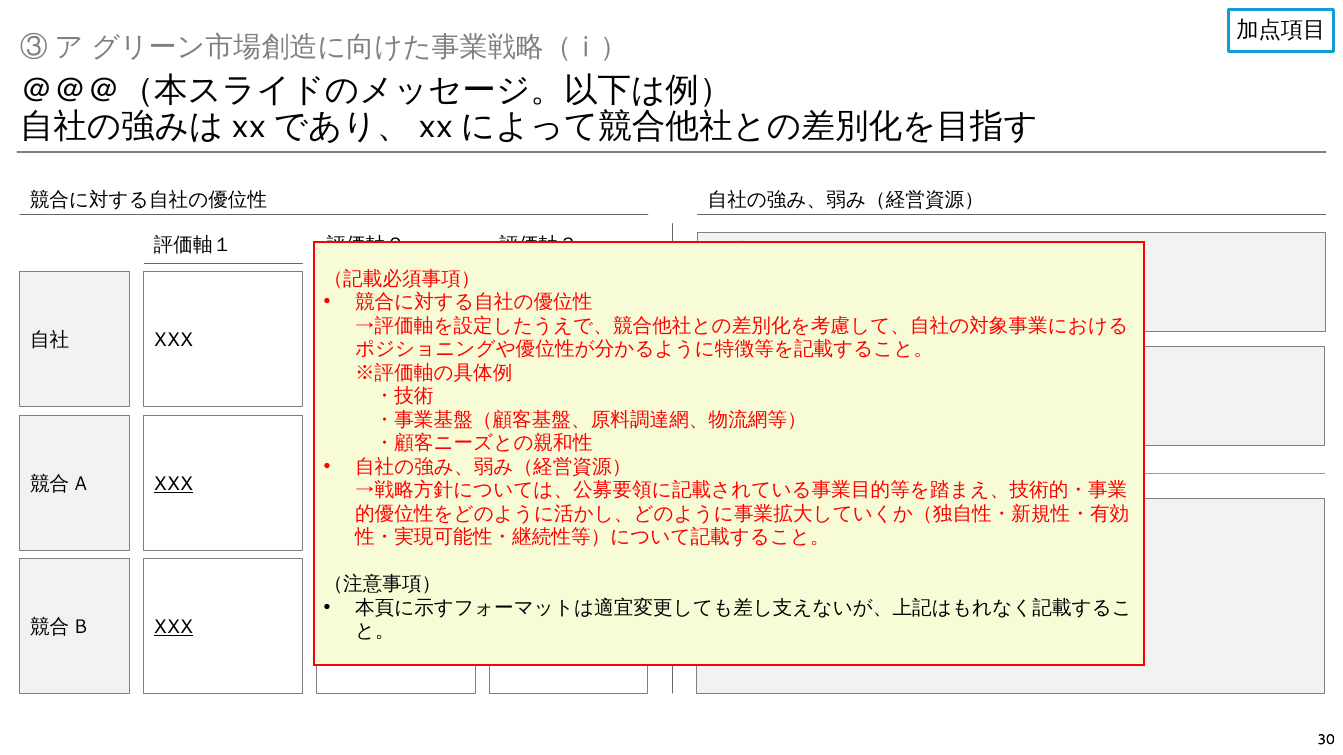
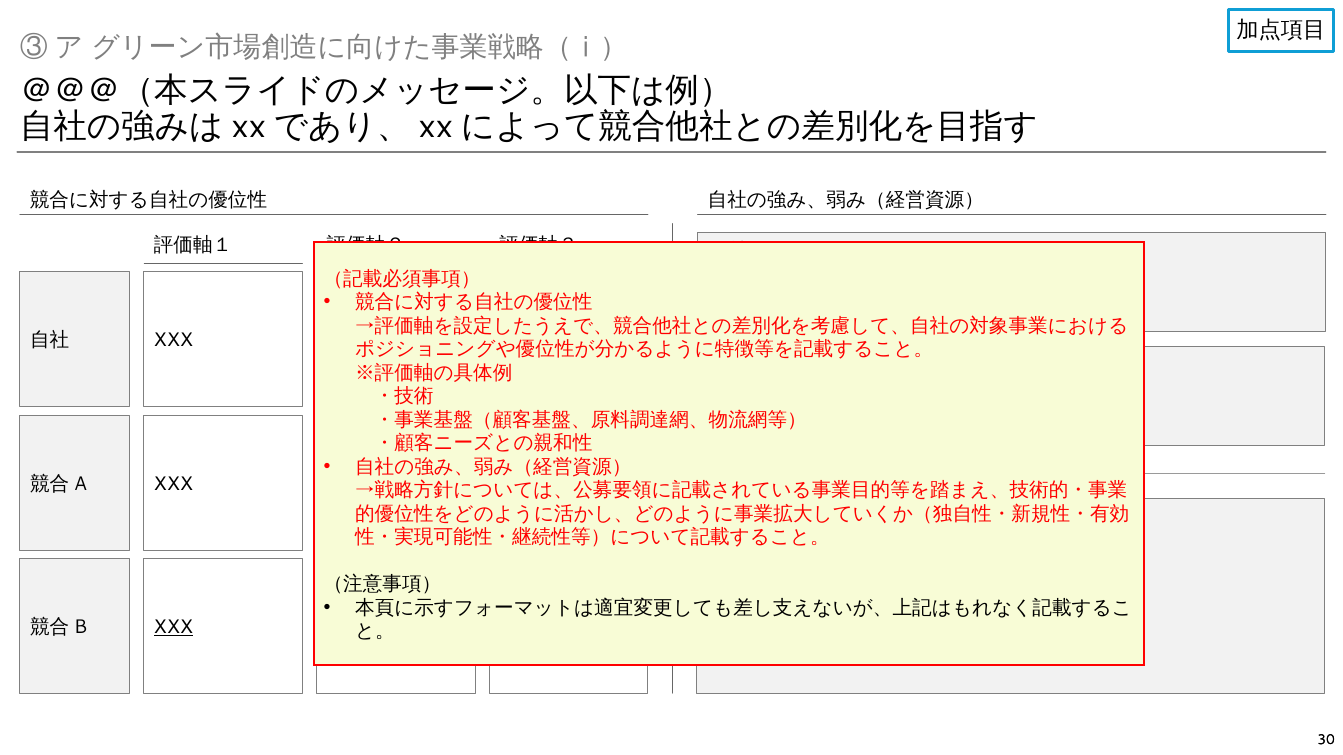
XXX underline: present -> none (173, 484)
